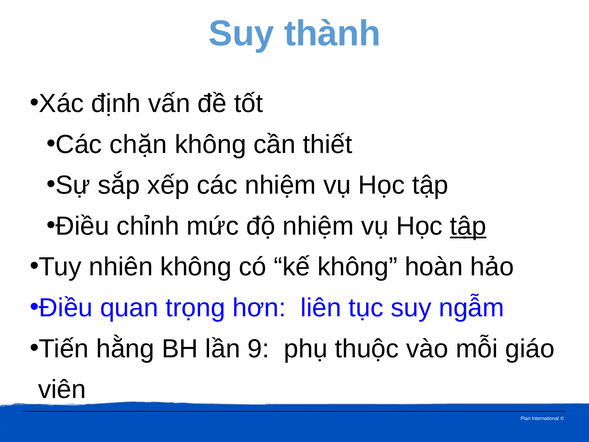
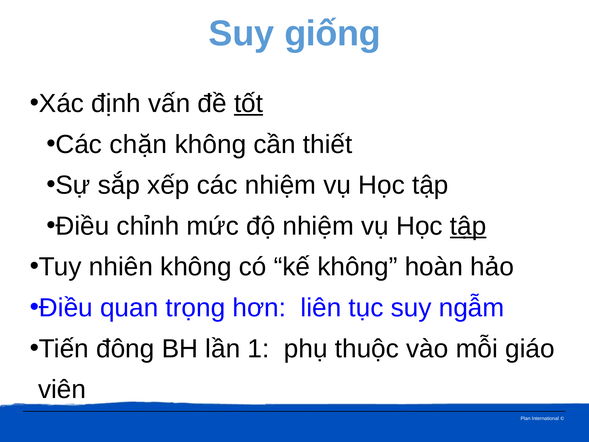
thành: thành -> giống (333, 34)
tốt underline: none -> present (249, 104)
hằng: hằng -> đông (125, 349)
9: 9 -> 1 (258, 349)
